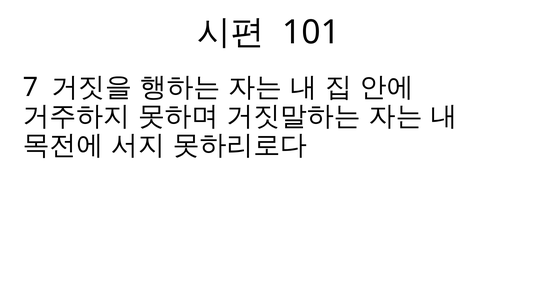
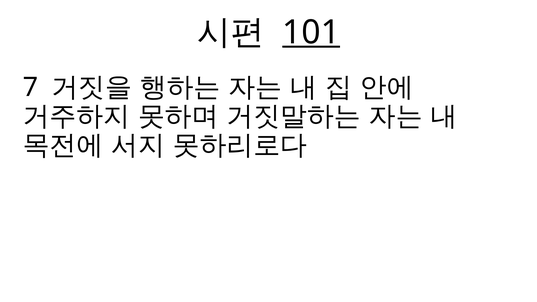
101 underline: none -> present (311, 32)
